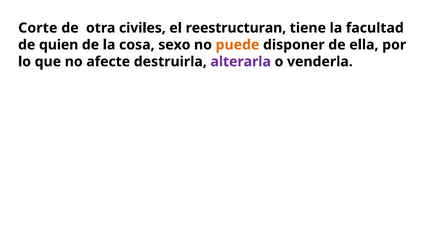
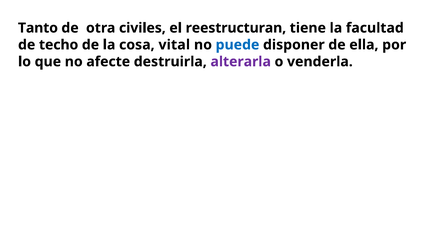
Corte: Corte -> Tanto (38, 28)
quien: quien -> techo (59, 45)
sexo: sexo -> vital (174, 45)
puede colour: orange -> blue (237, 45)
